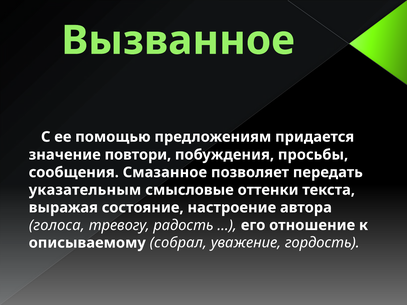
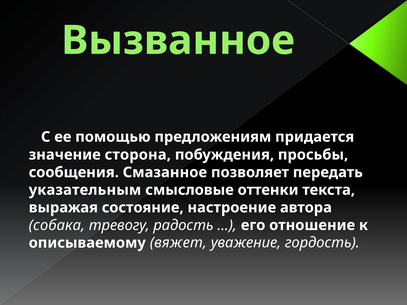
повтори: повтори -> сторона (138, 155)
голоса: голоса -> собака (57, 225)
собрал: собрал -> вяжет (178, 243)
